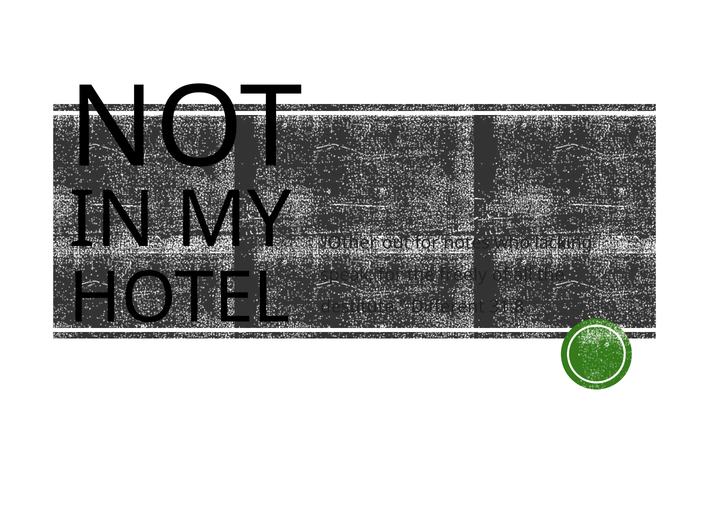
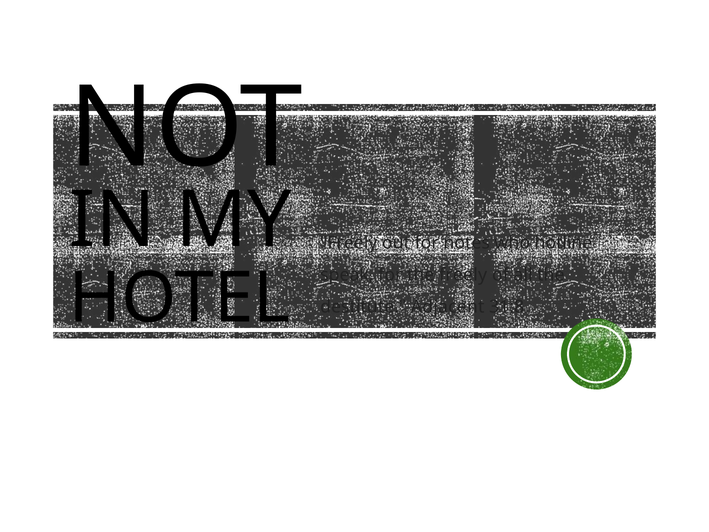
Other: Other -> Freely (349, 243)
lacking: lacking -> hotline (563, 243)
Different: Different -> Adjacent (448, 307)
